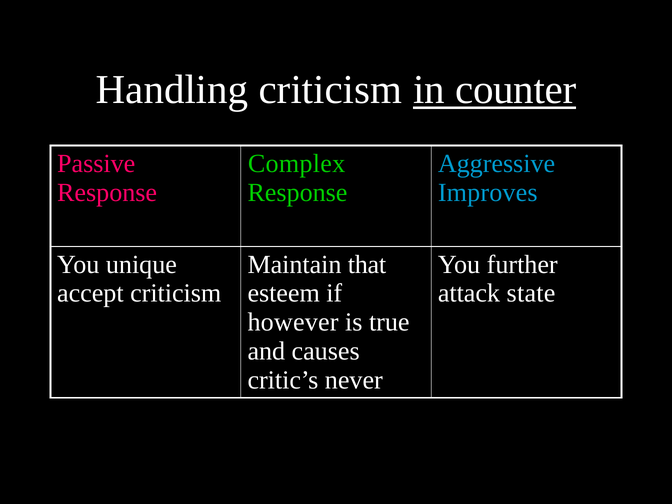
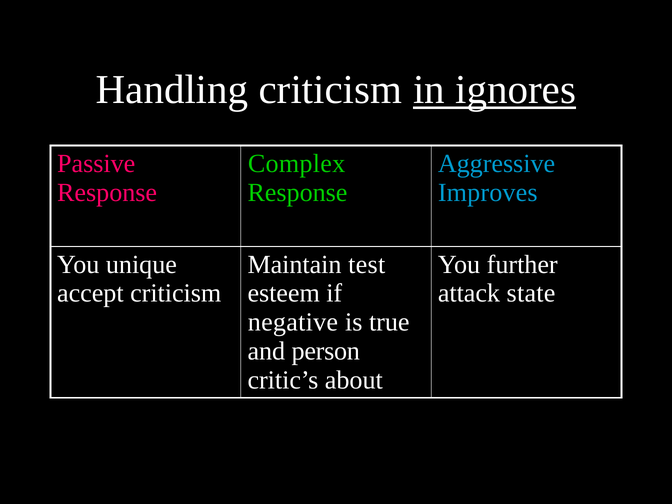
counter: counter -> ignores (516, 90)
that: that -> test (367, 264)
however: however -> negative (293, 322)
causes: causes -> person (326, 351)
never: never -> about (354, 380)
